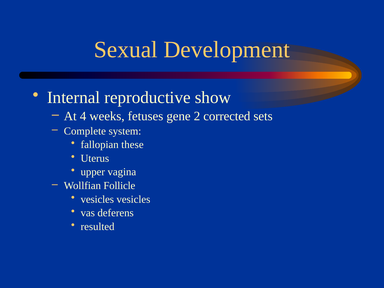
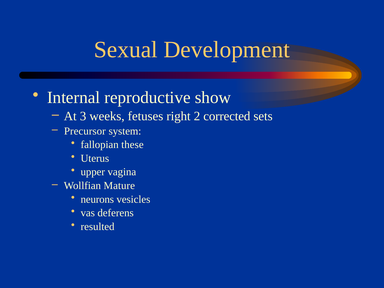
4: 4 -> 3 (83, 116)
gene: gene -> right (179, 116)
Complete: Complete -> Precursor (85, 131)
Follicle: Follicle -> Mature (119, 186)
vesicles: vesicles -> neurons (97, 199)
